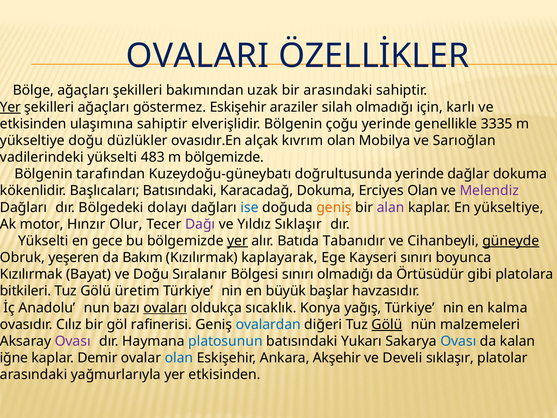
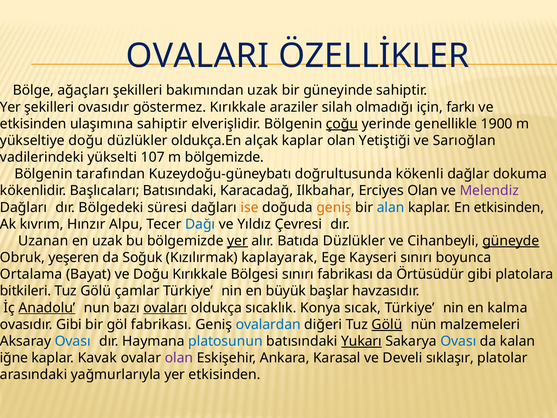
bir arasındaki: arasındaki -> güneyinde (338, 90)
Yer underline: present -> none (10, 107)
şekilleri ağaçları: ağaçları -> ovasıdır (104, 107)
göstermez Eskişehir: Eskişehir -> Kırıkkale (238, 107)
karlı: karlı -> farkı (461, 107)
çoğu underline: none -> present (342, 124)
3335: 3335 -> 1900 (497, 124)
ovasıdır.En: ovasıdır.En -> oldukça.En (206, 140)
alçak kıvrım: kıvrım -> kaplar (303, 140)
Mobilya: Mobilya -> Yetiştiği (385, 140)
483: 483 -> 107 (153, 157)
doğrultusunda yerinde: yerinde -> kökenli (420, 174)
Karacadağ Dokuma: Dokuma -> Ilkbahar (326, 191)
dolayı: dolayı -> süresi (167, 207)
ise colour: blue -> orange (250, 207)
alan colour: purple -> blue (391, 207)
En yükseltiye: yükseltiye -> etkisinden (509, 207)
motor: motor -> kıvrım (42, 224)
Olur: Olur -> Alpu (126, 224)
Dağı colour: purple -> blue (200, 224)
Yıldız Sıklaşır: Sıklaşır -> Çevresi (298, 224)
Yükselti: Yükselti -> Uzanan (43, 241)
en gece: gece -> uzak (107, 241)
Batıda Tabanıdır: Tabanıdır -> Düzlükler (354, 241)
Bakım: Bakım -> Soğuk (143, 257)
Kızılırmak: Kızılırmak -> Ortalama (31, 274)
Doğu Sıralanır: Sıralanır -> Kırıkkale (200, 274)
sınırı olmadığı: olmadığı -> fabrikası (345, 274)
üretim: üretim -> çamlar (137, 291)
Anadolu underline: none -> present (47, 308)
yağış: yağış -> sıcak (363, 308)
ovasıdır Cılız: Cılız -> Gibi (69, 324)
göl rafinerisi: rafinerisi -> fabrikası (161, 324)
Ovası colour: purple -> blue (73, 341)
Yukarı underline: none -> present (362, 341)
Demir: Demir -> Kavak (97, 358)
olan colour: blue -> purple (179, 358)
Akşehir: Akşehir -> Karasal (337, 358)
